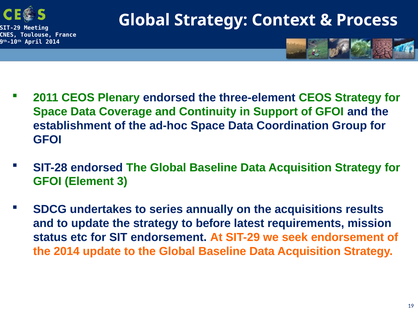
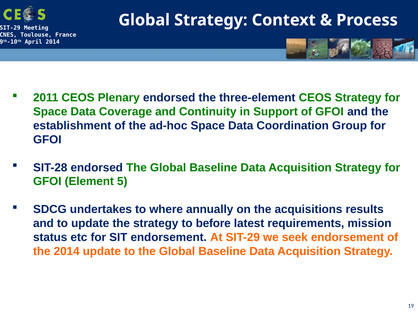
3: 3 -> 5 (122, 181)
series: series -> where (166, 209)
